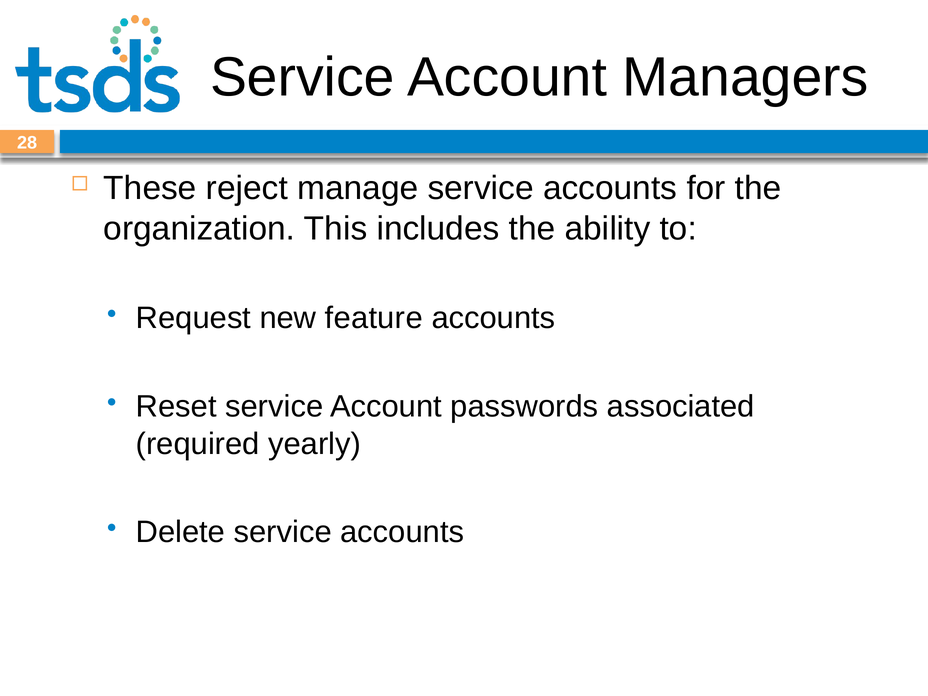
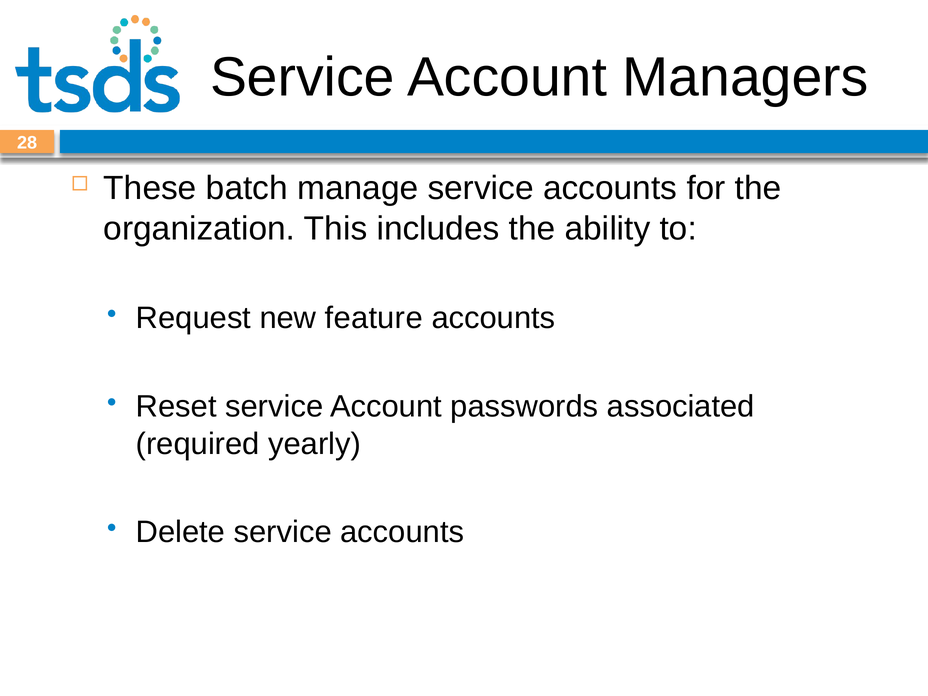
reject: reject -> batch (247, 188)
